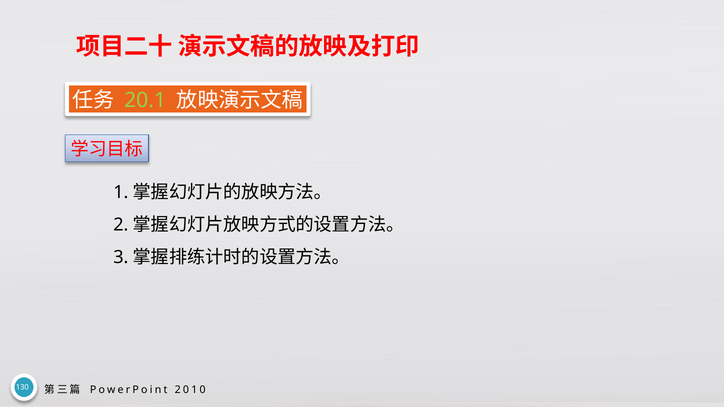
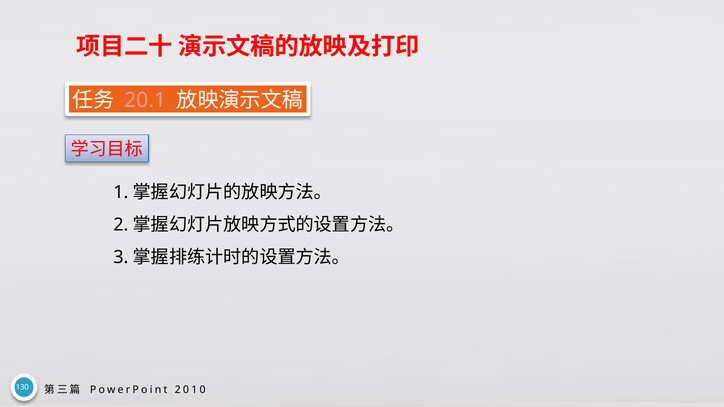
20.1 colour: light green -> pink (145, 101)
